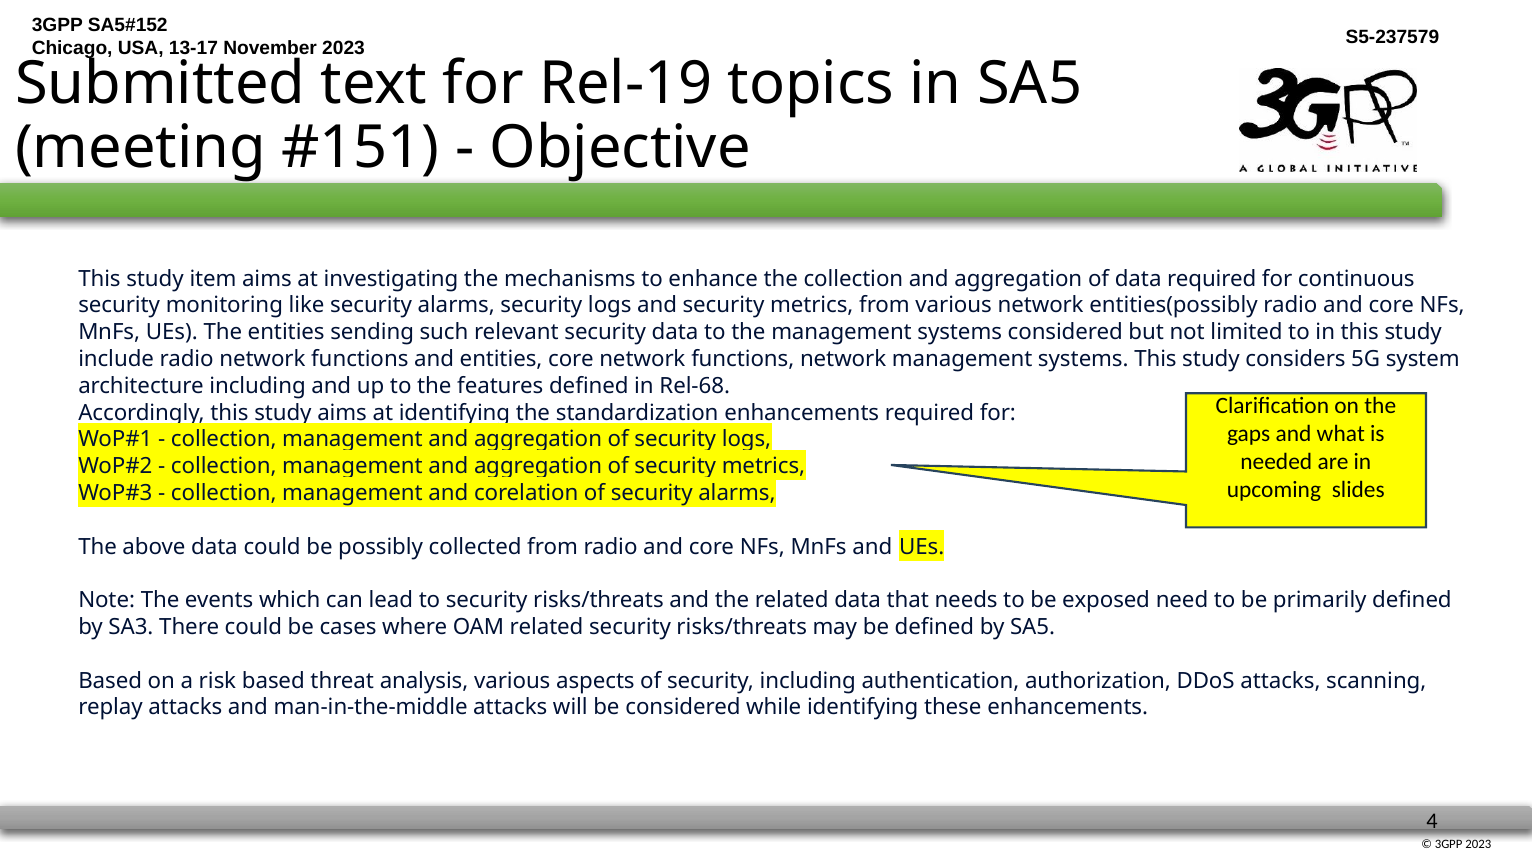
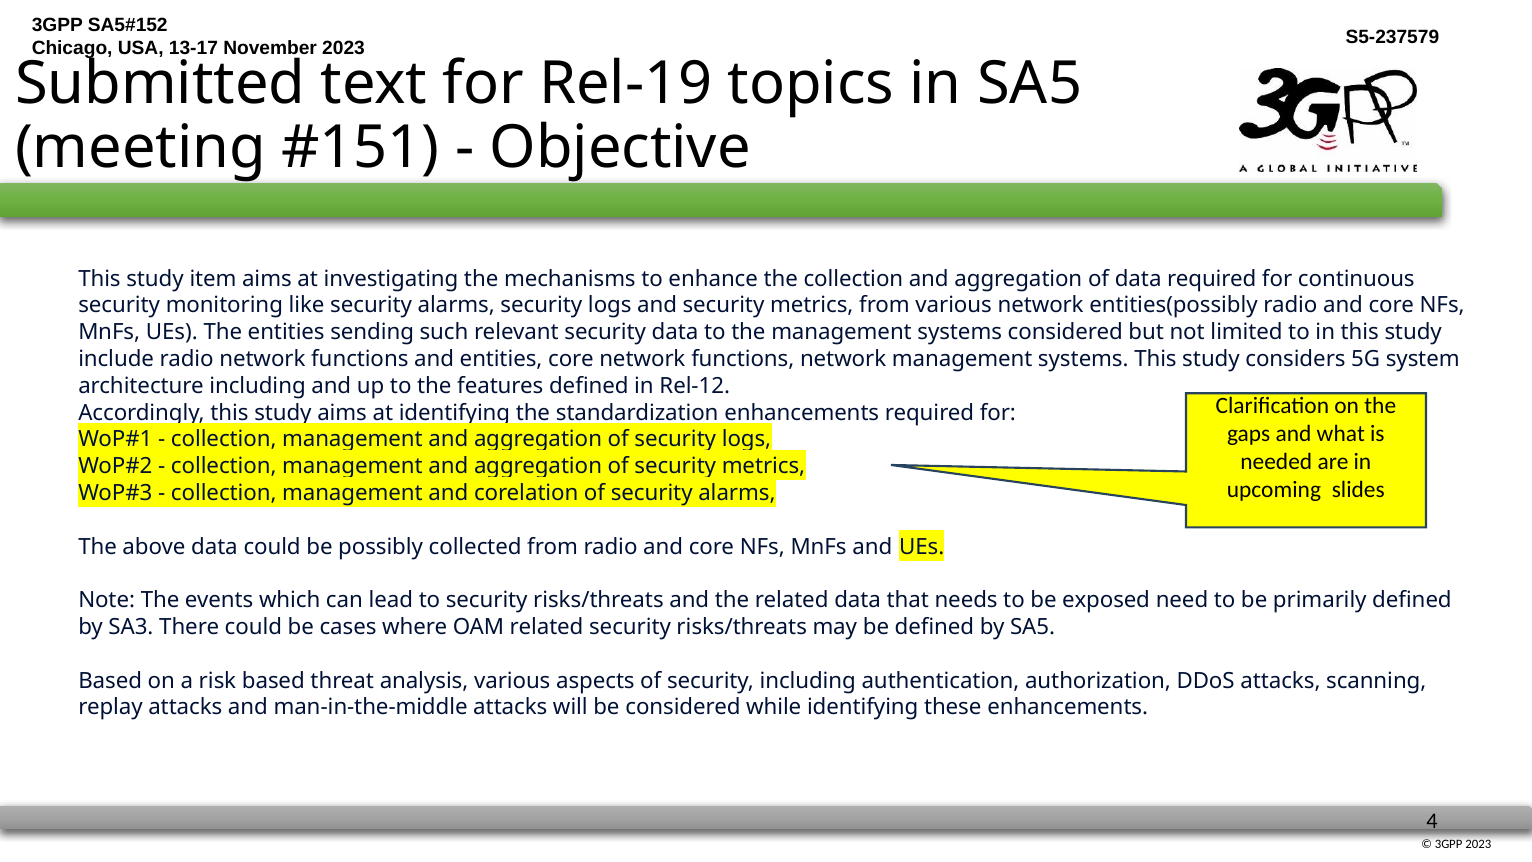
Rel-68: Rel-68 -> Rel-12 (695, 386)
